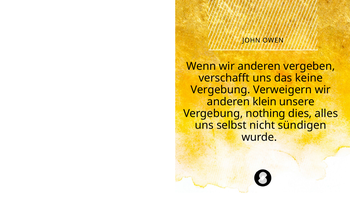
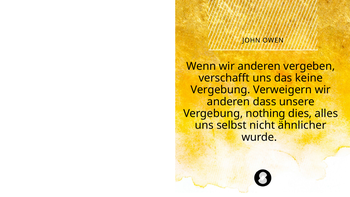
klein: klein -> dass (265, 102)
sündigen: sündigen -> ähnlicher (302, 125)
